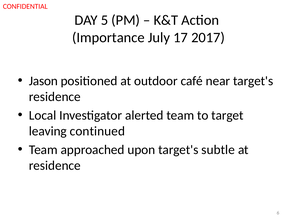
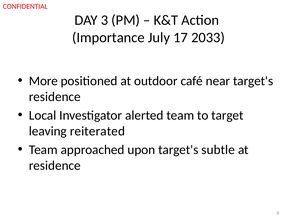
5: 5 -> 3 (104, 20)
2017: 2017 -> 2033 (208, 37)
Jason: Jason -> More (43, 81)
continued: continued -> reiterated (97, 131)
